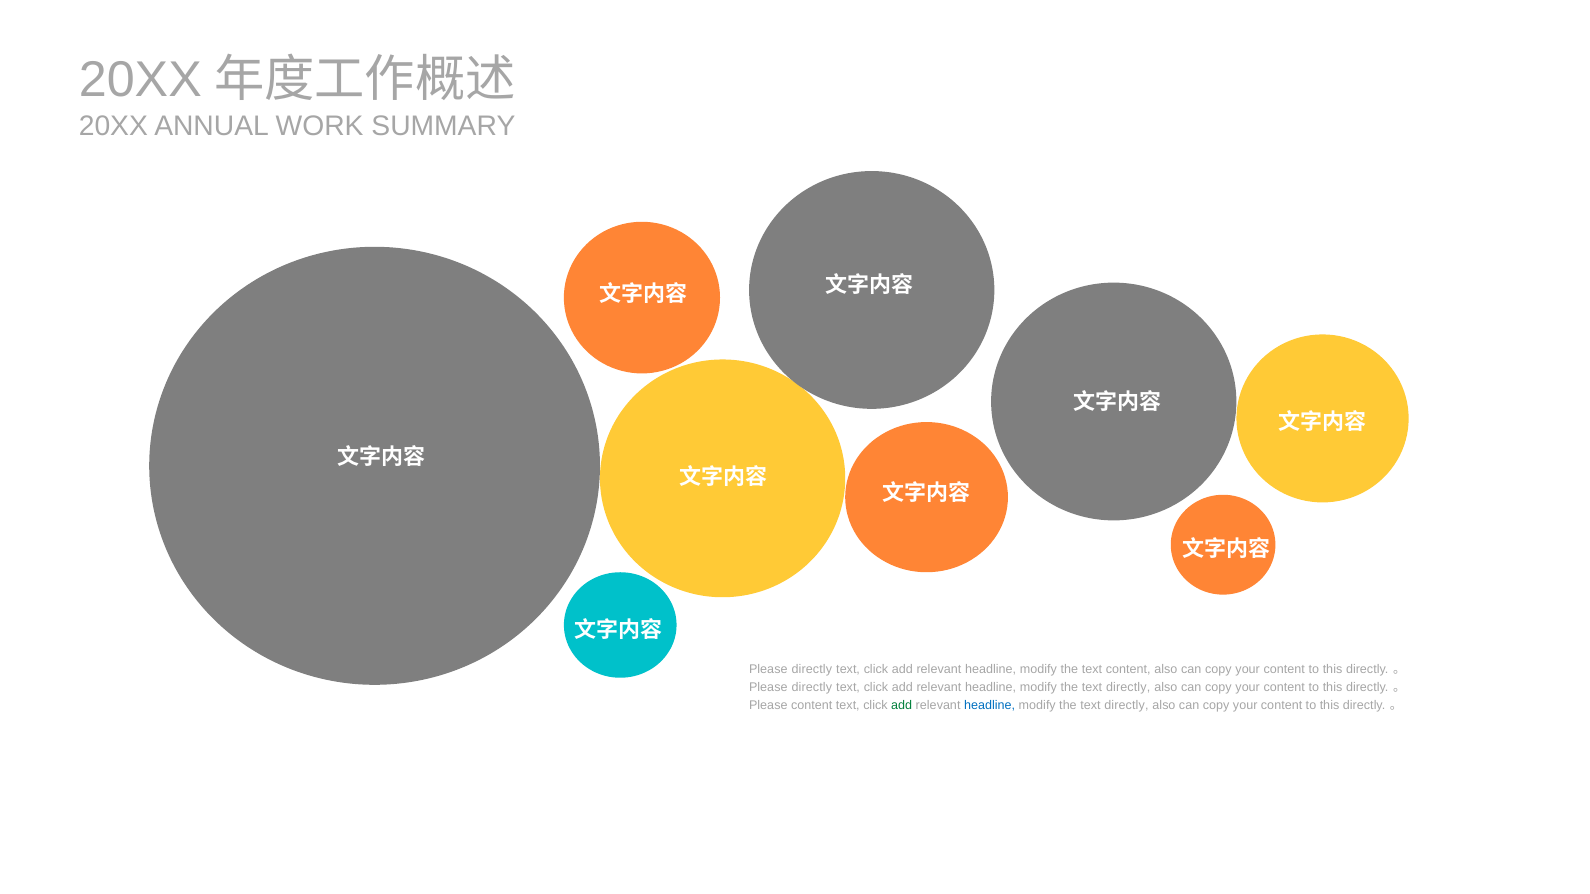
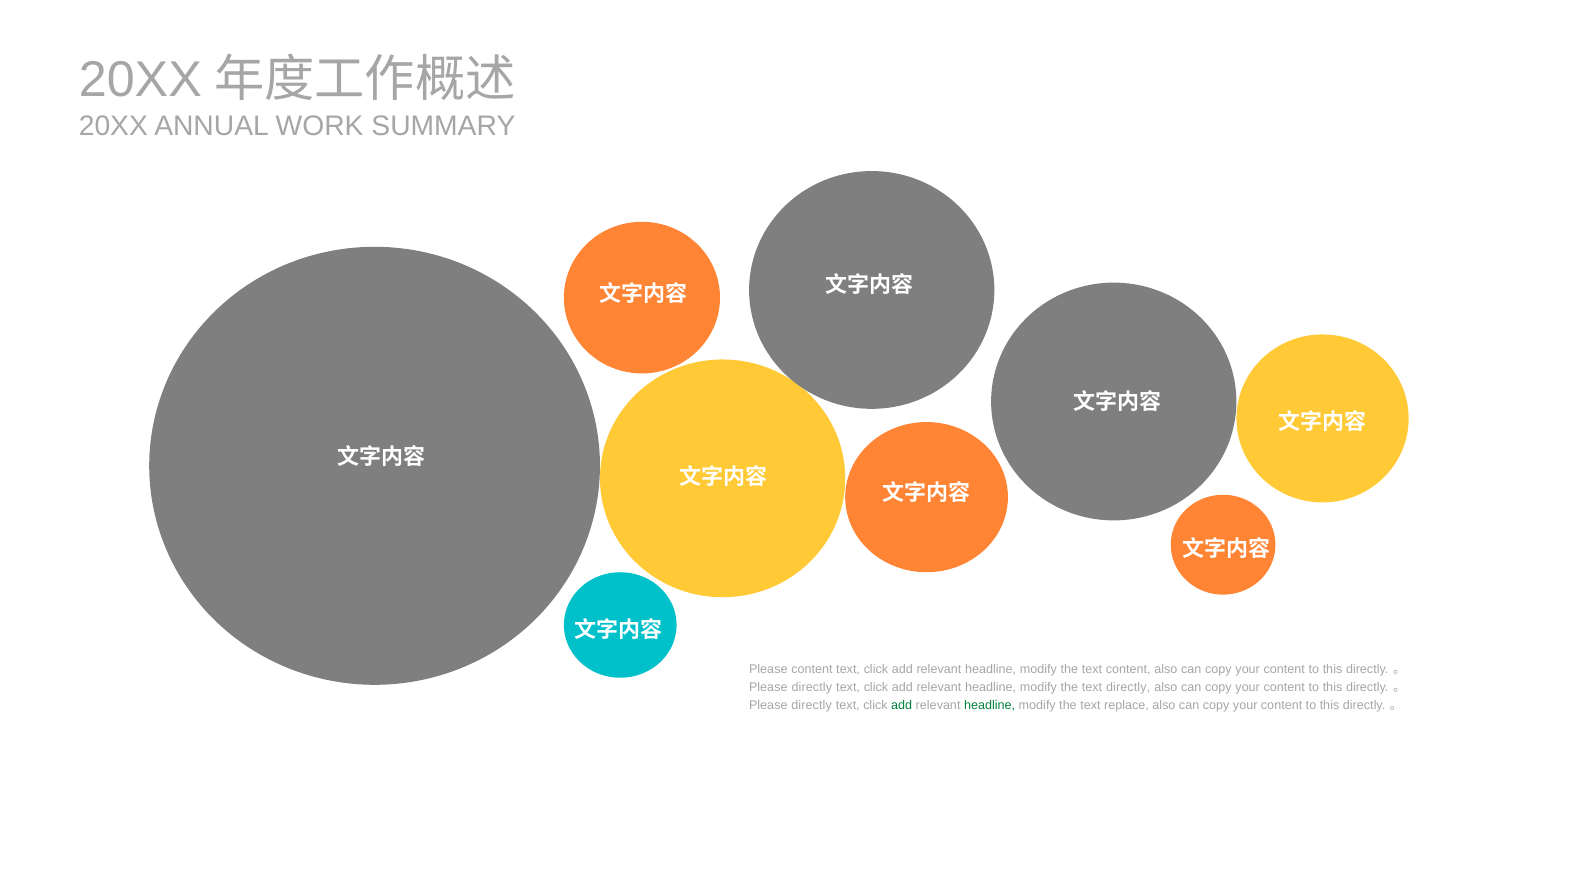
directly: directly -> content (812, 669)
content: content -> directly (812, 705)
headline colour: blue -> green (990, 705)
directly: directly -> replace (1126, 705)
